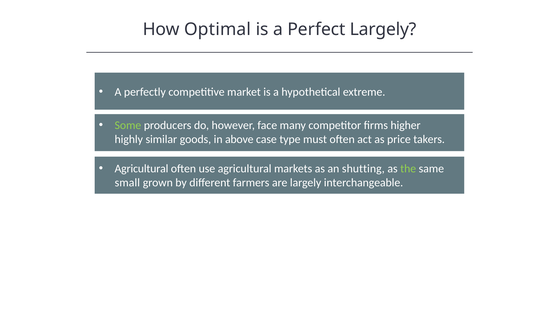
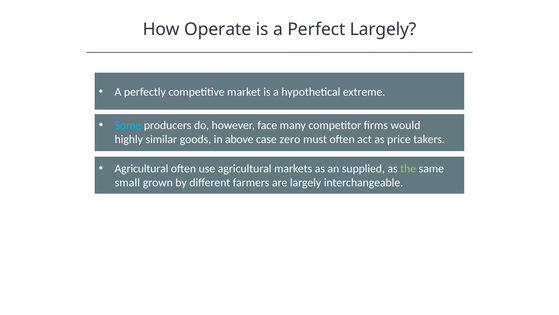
Optimal: Optimal -> Operate (218, 29)
Some colour: light green -> light blue (128, 125)
higher: higher -> would (406, 125)
type: type -> zero (290, 139)
shutting: shutting -> supplied (363, 168)
